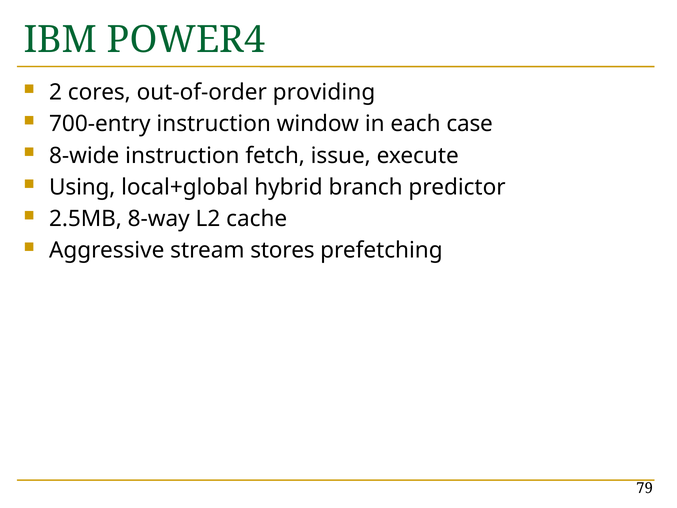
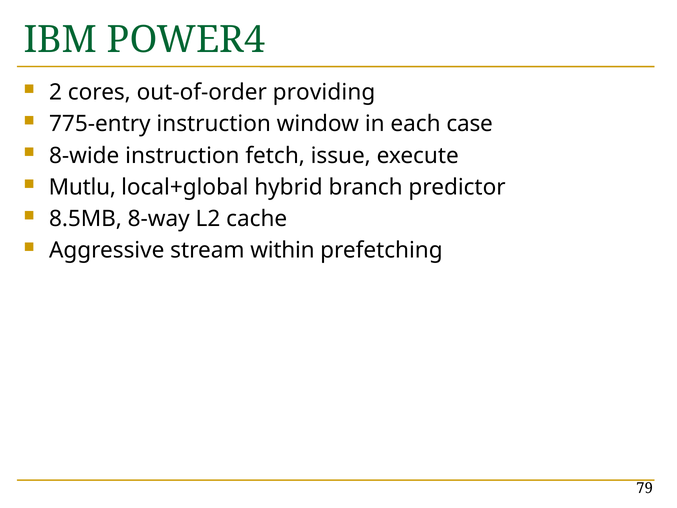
700-entry: 700-entry -> 775-entry (100, 124)
Using: Using -> Mutlu (82, 187)
2.5MB: 2.5MB -> 8.5MB (85, 219)
stores: stores -> within (282, 250)
